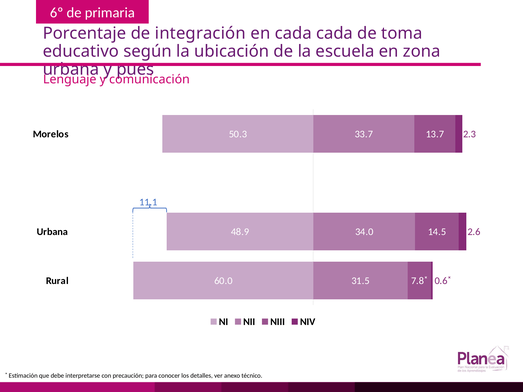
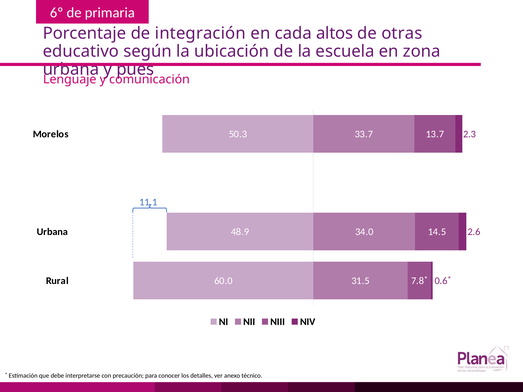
cada cada: cada -> altos (335, 33)
toma: toma -> otras (402, 33)
